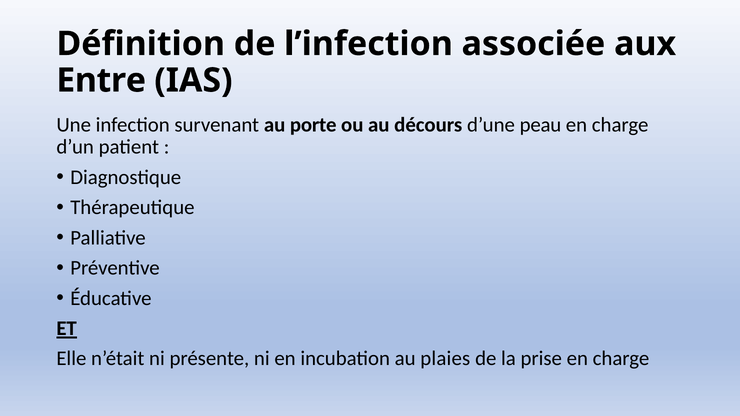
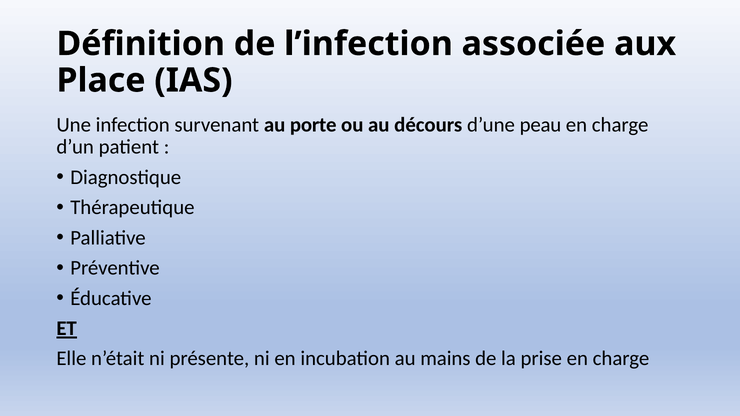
Entre: Entre -> Place (101, 80)
plaies: plaies -> mains (445, 359)
